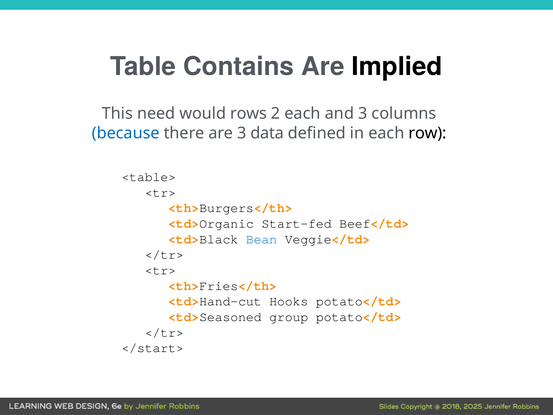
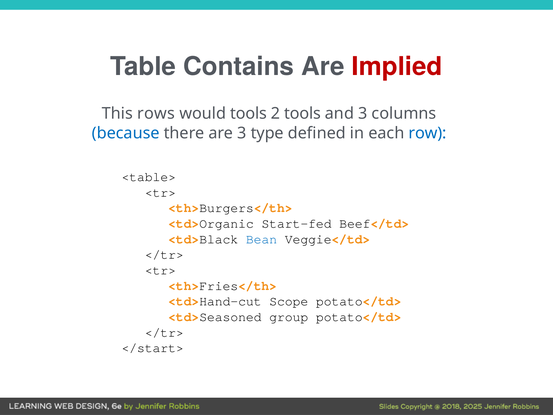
Implied colour: black -> red (397, 67)
need: need -> rows (156, 113)
would rows: rows -> tools (249, 113)
2 each: each -> tools (303, 113)
data: data -> type (267, 133)
row colour: black -> blue (428, 133)
Hooks: Hooks -> Scope (289, 301)
